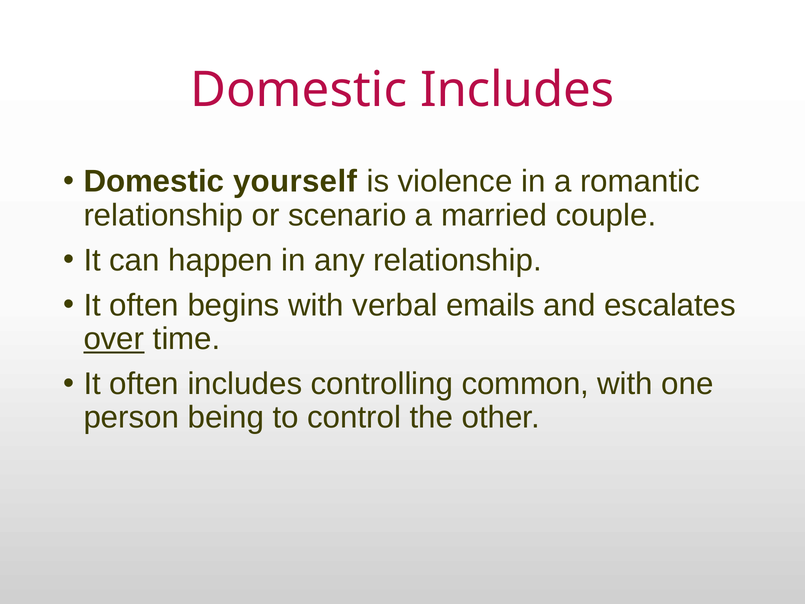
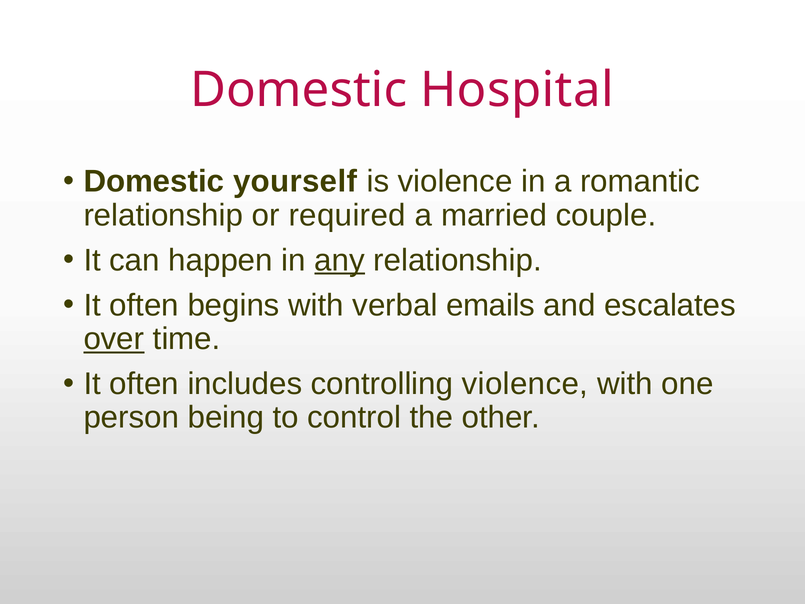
Domestic Includes: Includes -> Hospital (517, 90)
scenario: scenario -> required (347, 215)
any underline: none -> present (340, 260)
controlling common: common -> violence (525, 384)
